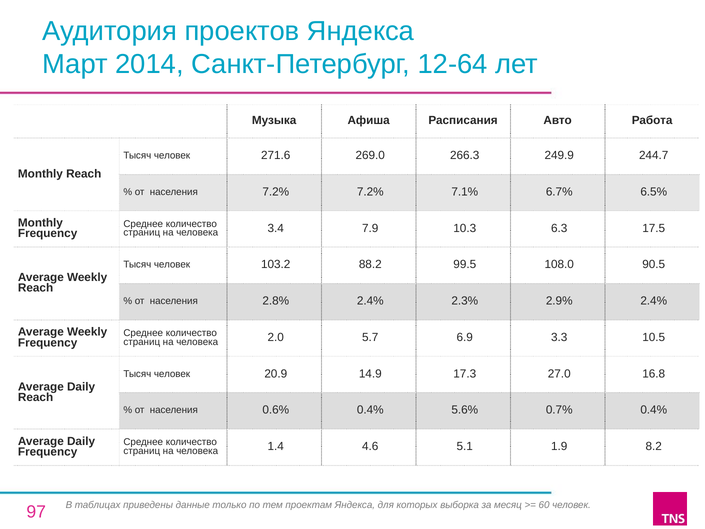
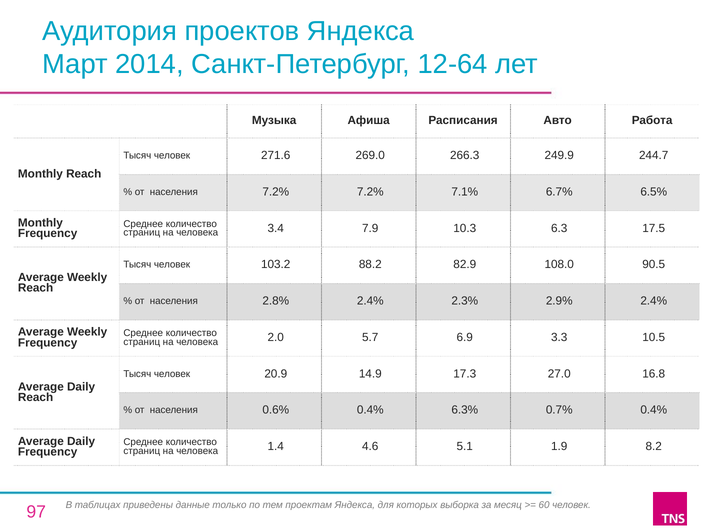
99.5: 99.5 -> 82.9 (465, 264)
5.6%: 5.6% -> 6.3% (465, 410)
